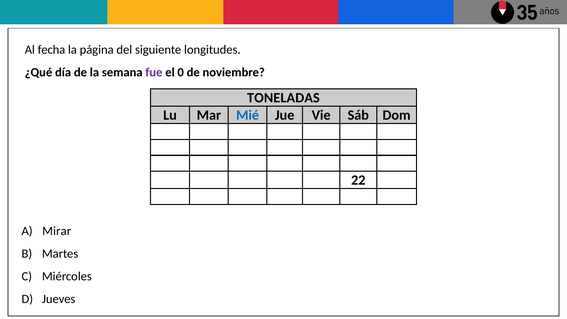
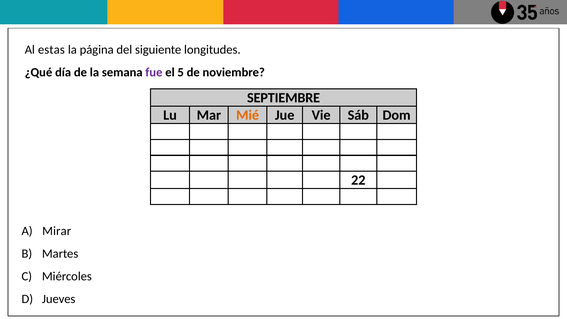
fecha: fecha -> estas (51, 50)
0: 0 -> 5 (181, 72)
TONELADAS: TONELADAS -> SEPTIEMBRE (284, 98)
Mié colour: blue -> orange (248, 115)
